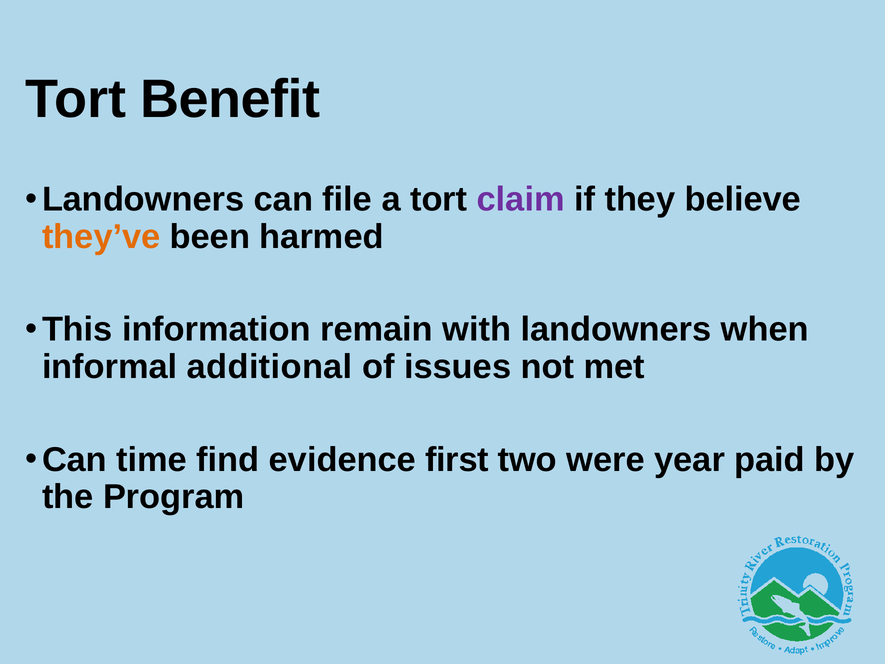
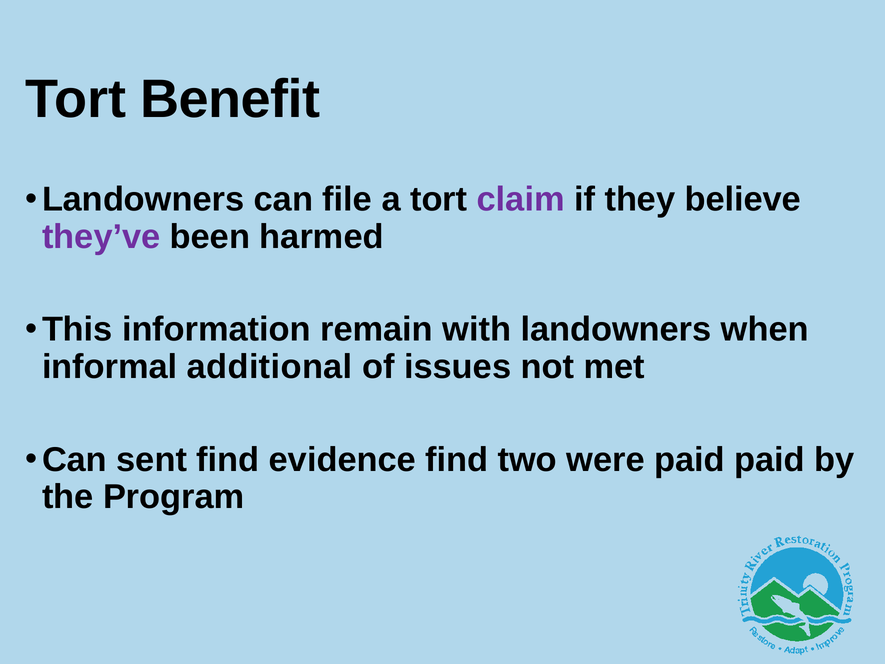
they’ve colour: orange -> purple (101, 237)
time: time -> sent (152, 460)
evidence first: first -> find (457, 460)
were year: year -> paid (690, 460)
